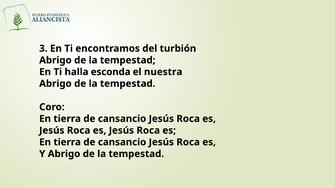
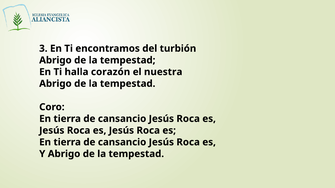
esconda: esconda -> corazón (111, 72)
